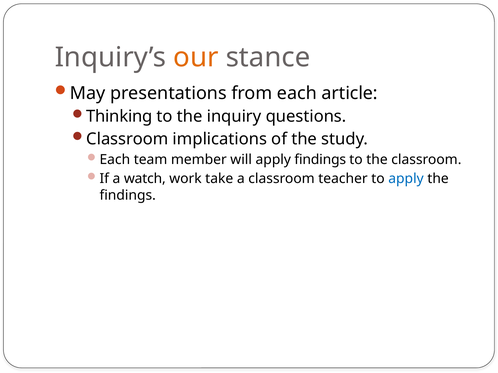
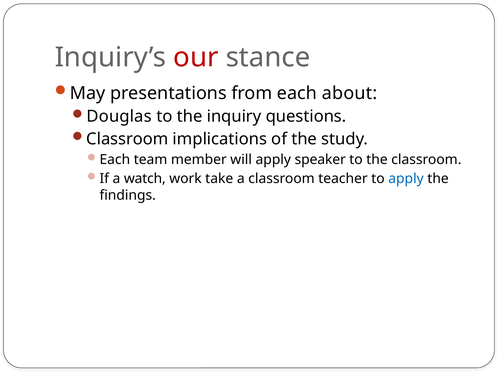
our colour: orange -> red (196, 58)
article: article -> about (350, 93)
Thinking: Thinking -> Douglas (119, 117)
apply findings: findings -> speaker (320, 160)
